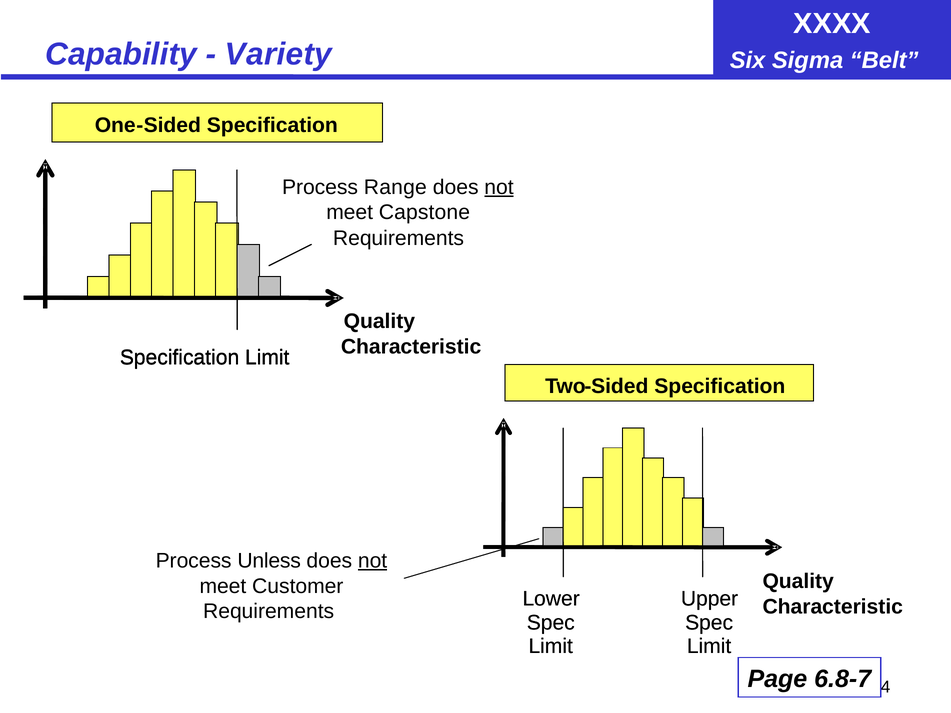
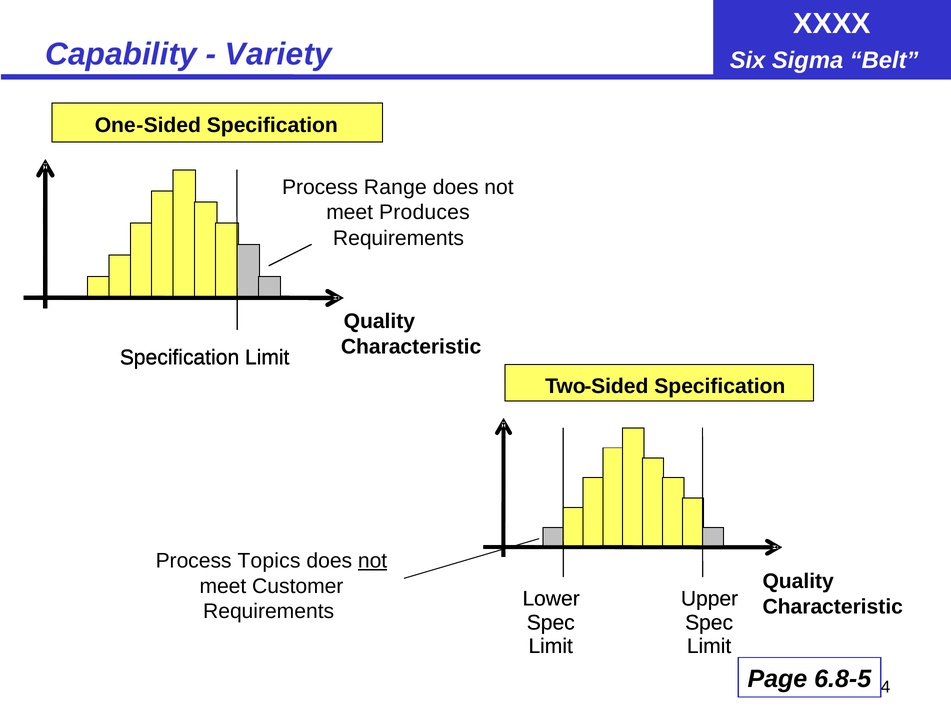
not underline: present -> none (499, 187)
Capstone: Capstone -> Produces (424, 212)
Unless: Unless -> Topics (269, 561)
6.8-7: 6.8-7 -> 6.8-5 (843, 679)
